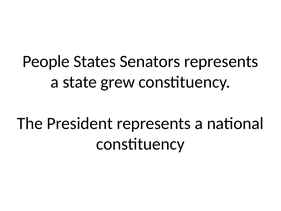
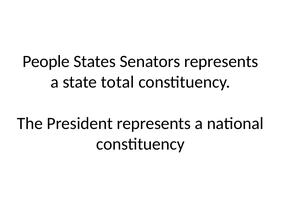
grew: grew -> total (118, 82)
